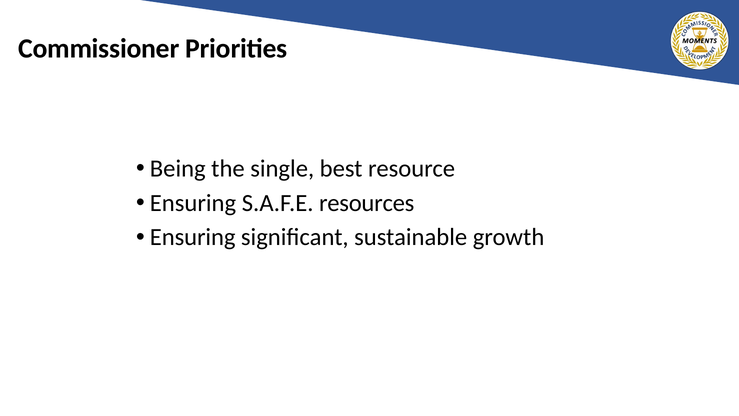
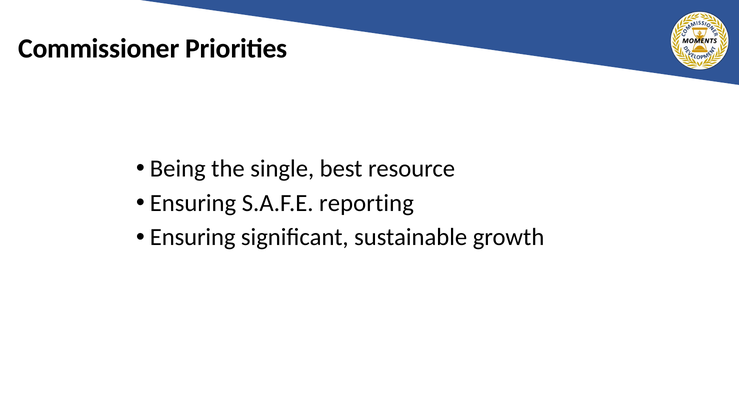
resources: resources -> reporting (366, 203)
